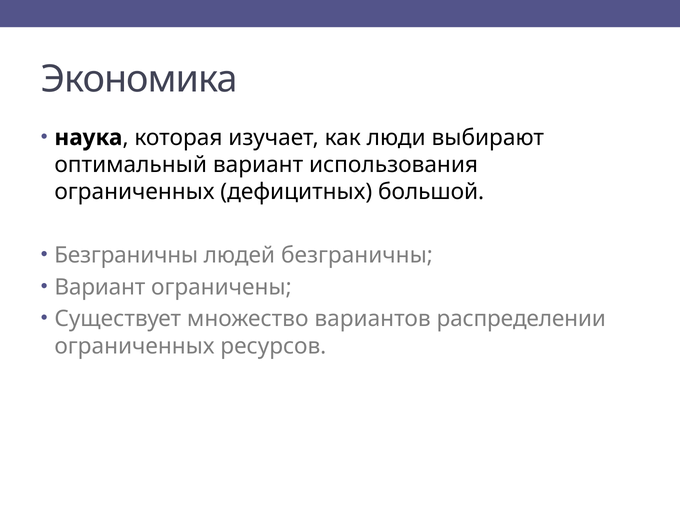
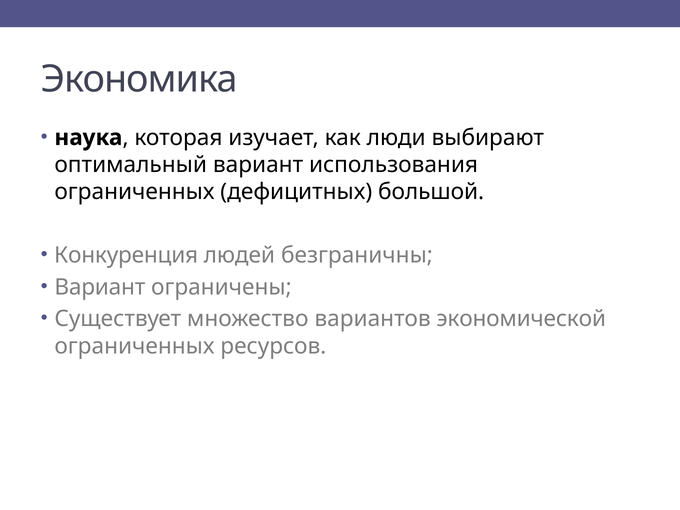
Безграничны: Безграничны -> Конкуренция (126, 255)
распределении: распределении -> экономической (521, 319)
